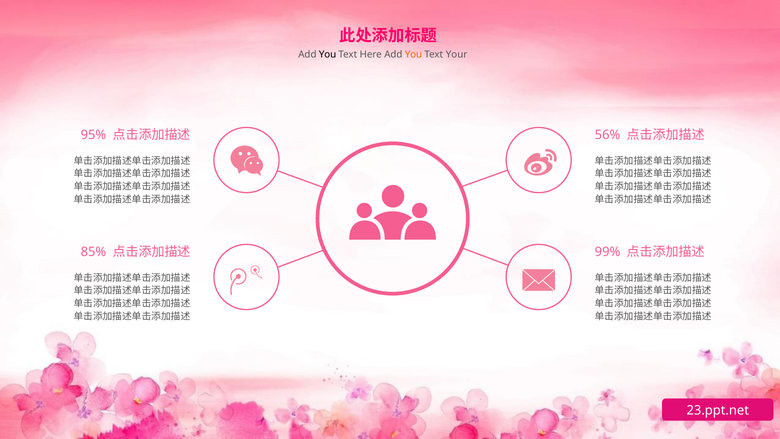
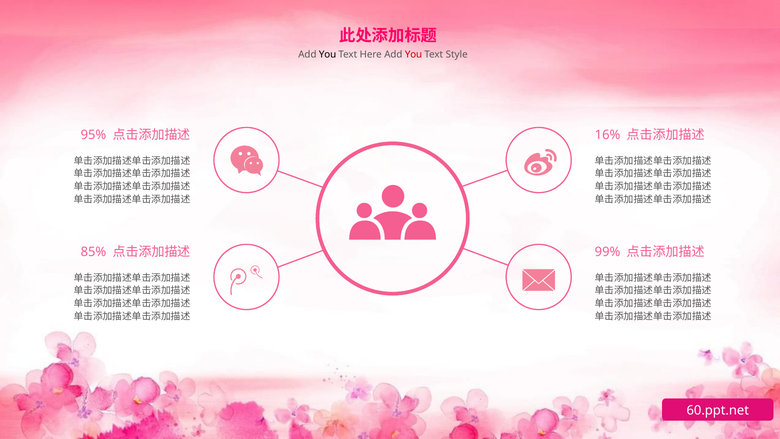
You colour: orange -> red (414, 54)
Your: Your -> Style (457, 54)
56%: 56% -> 16% (608, 135)
23.ppt.net: 23.ppt.net -> 60.ppt.net (718, 410)
